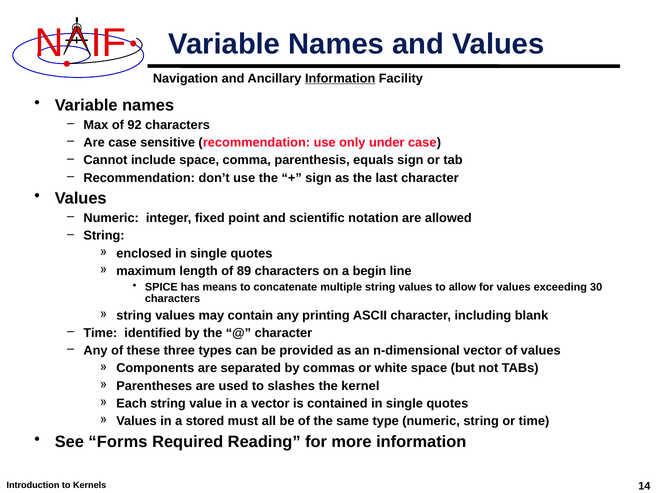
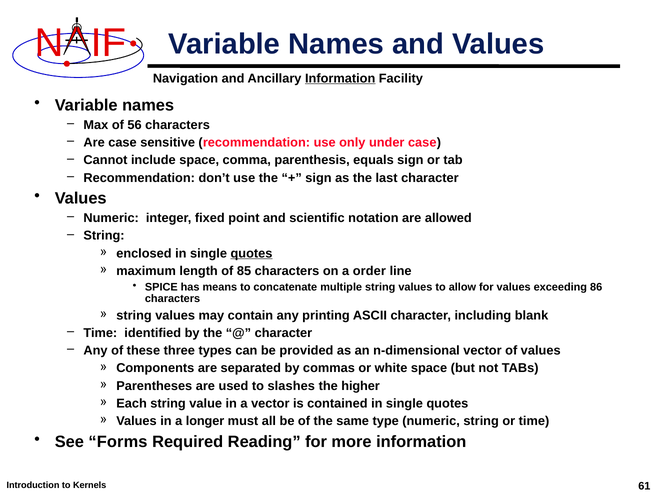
92: 92 -> 56 (135, 125)
quotes underline: none -> present (251, 253)
89: 89 -> 85 (244, 271)
begin: begin -> order (369, 271)
30: 30 -> 86 (596, 287)
kernel: kernel -> higher (361, 386)
stored: stored -> longer (205, 421)
14: 14 -> 61 (644, 486)
